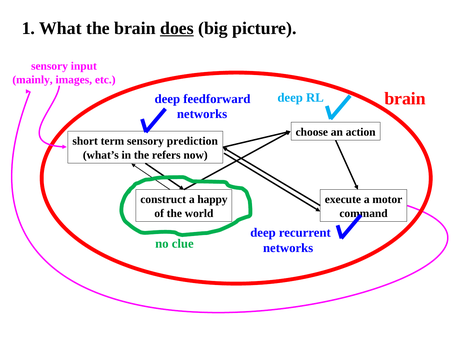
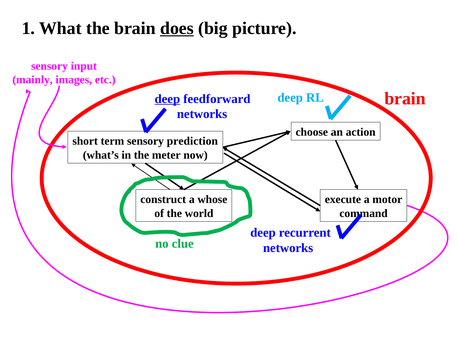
deep underline: none -> present (167, 99)
refers: refers -> meter (166, 155)
happy: happy -> whose (212, 200)
